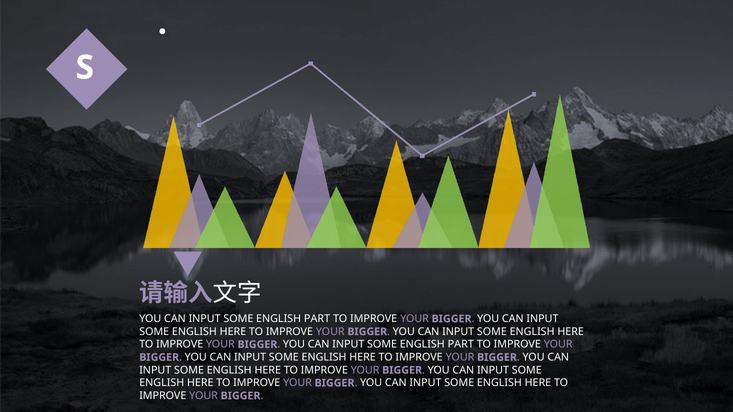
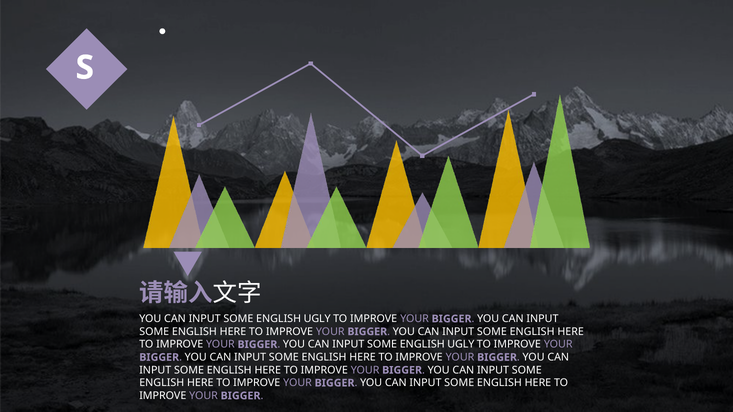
PART: PART -> UGLY (317, 319)
PART: PART -> UGLY (461, 345)
